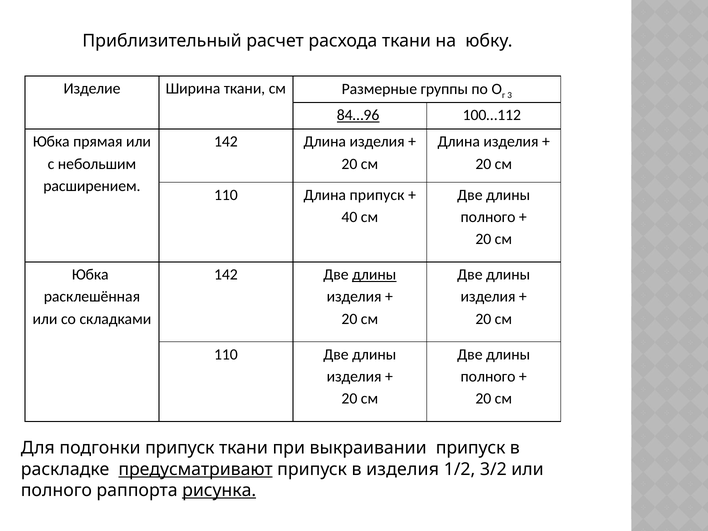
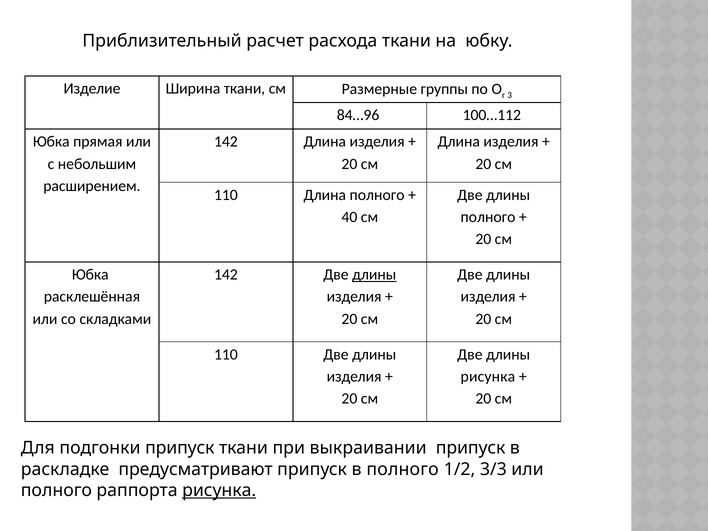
84…96 underline: present -> none (358, 115)
Длина припуск: припуск -> полного (377, 195)
полного: полного -> рисунка (488, 376)
предусматривают underline: present -> none (196, 469)
в изделия: изделия -> полного (403, 469)
3/2: 3/2 -> 3/3 (493, 469)
